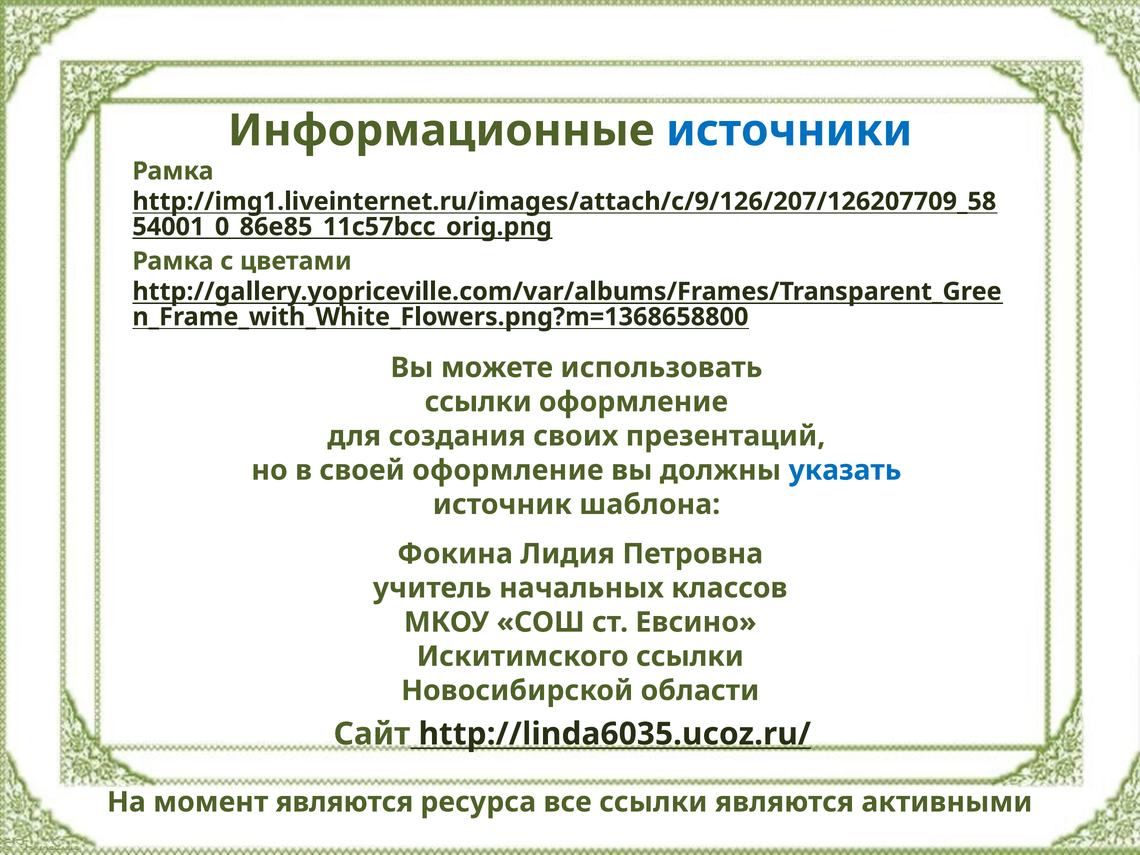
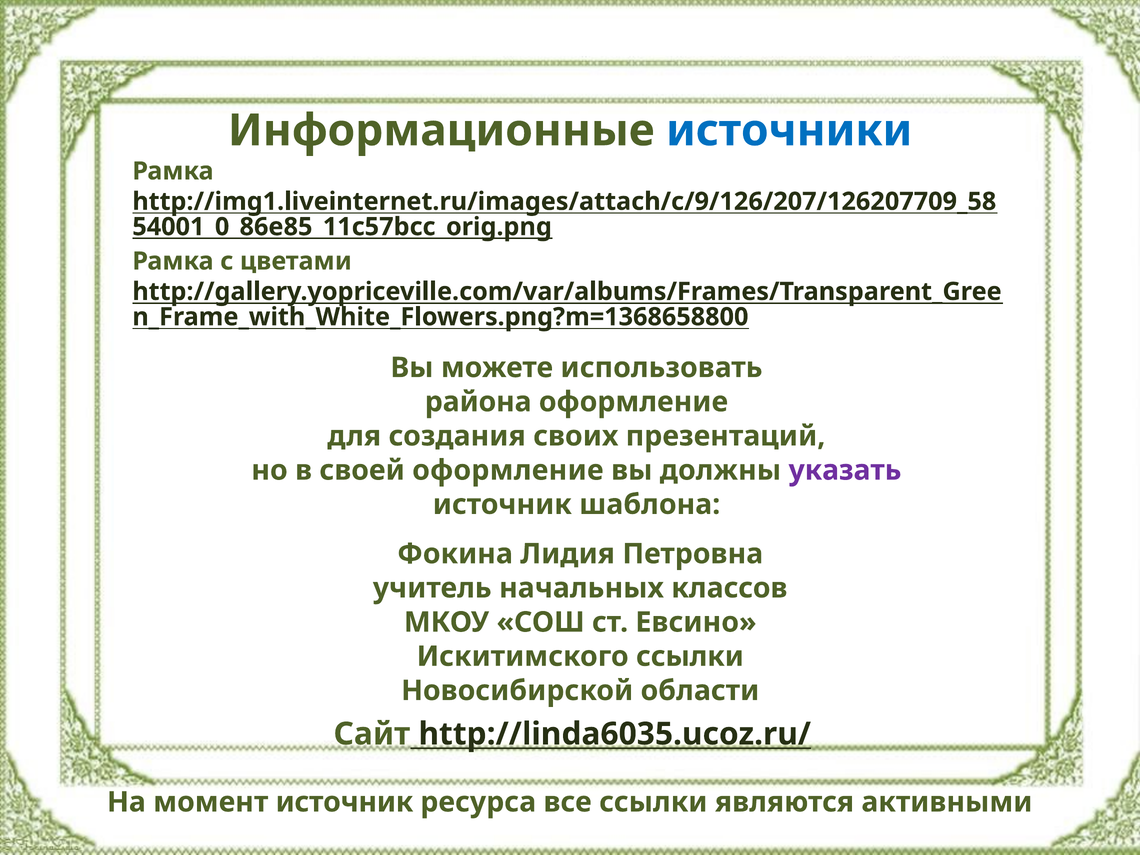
ссылки: ссылки -> района (478, 402)
указать colour: blue -> purple (845, 470)
момент являются: являются -> источник (344, 802)
